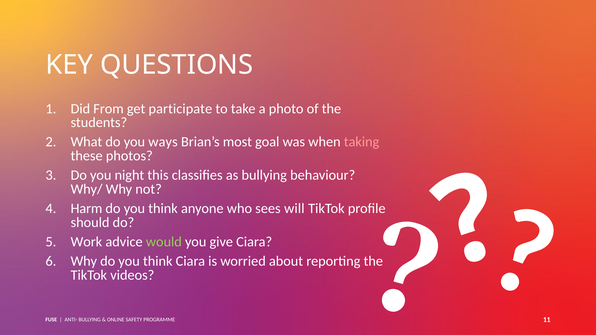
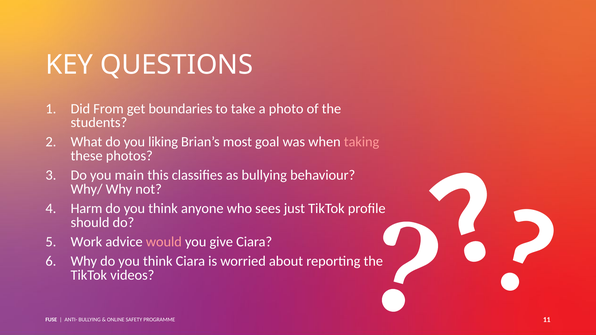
participate: participate -> boundaries (180, 109)
ways: ways -> liking (163, 142)
night: night -> main (129, 175)
will: will -> just (294, 209)
would colour: light green -> pink (164, 242)
